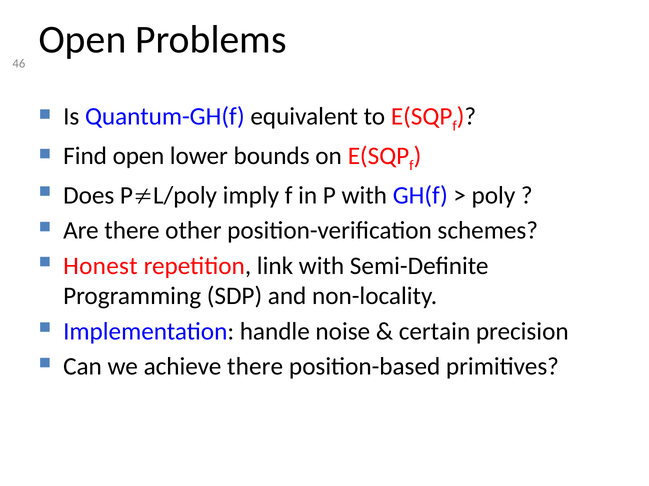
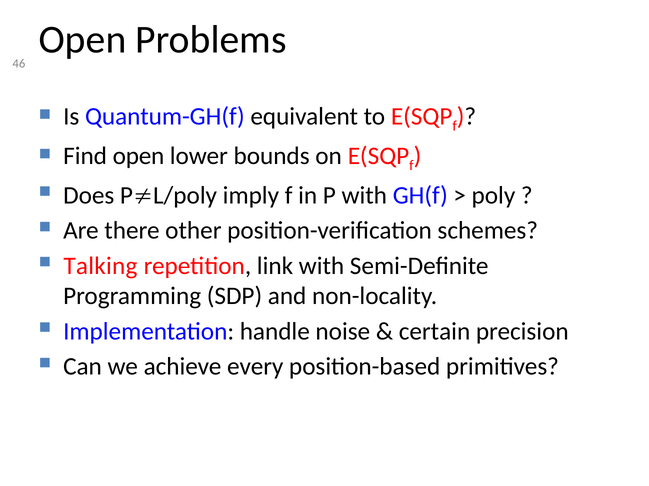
Honest: Honest -> Talking (100, 266)
achieve there: there -> every (255, 367)
